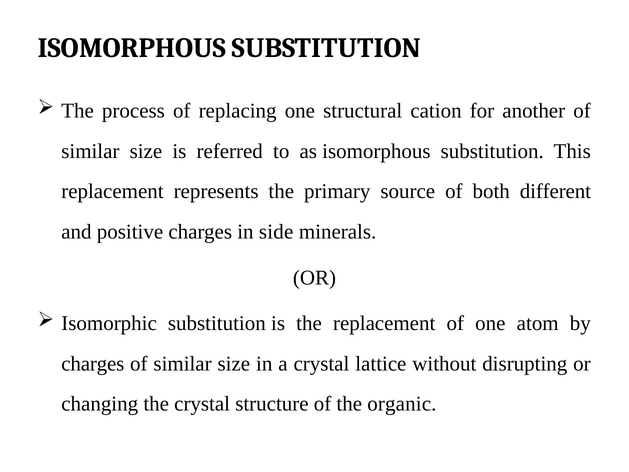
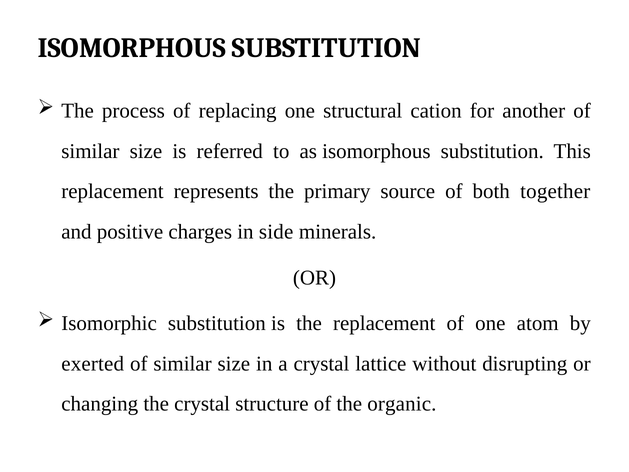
different: different -> together (555, 191)
charges: charges -> exerted (93, 364)
